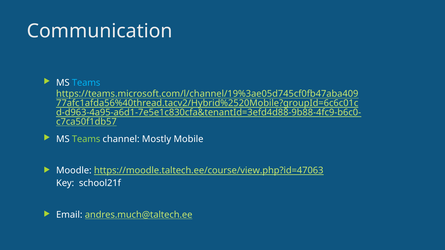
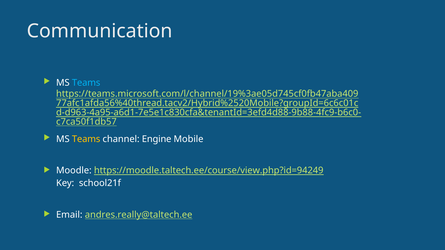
Teams colour: light green -> yellow (86, 139)
Mostly: Mostly -> Engine (157, 139)
https://moodle.taltech.ee/course/view.php?id=47063: https://moodle.taltech.ee/course/view.php?id=47063 -> https://moodle.taltech.ee/course/view.php?id=94249 (209, 171)
andres.much@taltech.ee: andres.much@taltech.ee -> andres.really@taltech.ee (139, 215)
